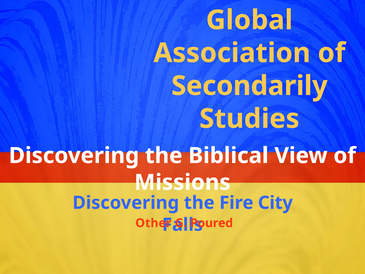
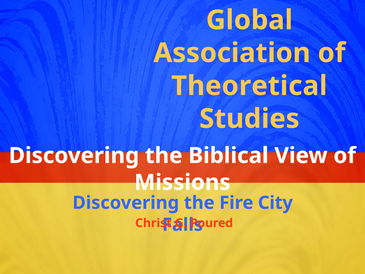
Secondarily: Secondarily -> Theoretical (249, 86)
Other: Other -> Christ (153, 223)
